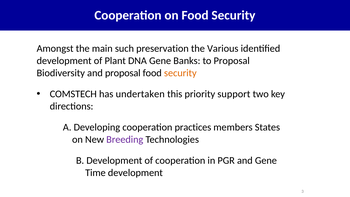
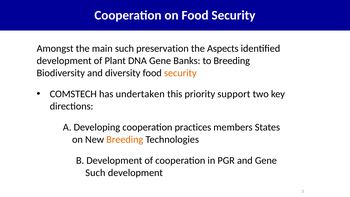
Various: Various -> Aspects (223, 48)
to Proposal: Proposal -> Breeding (232, 61)
and proposal: proposal -> diversity (123, 73)
Breeding colour: purple -> orange (125, 139)
Time: Time -> Such (95, 173)
